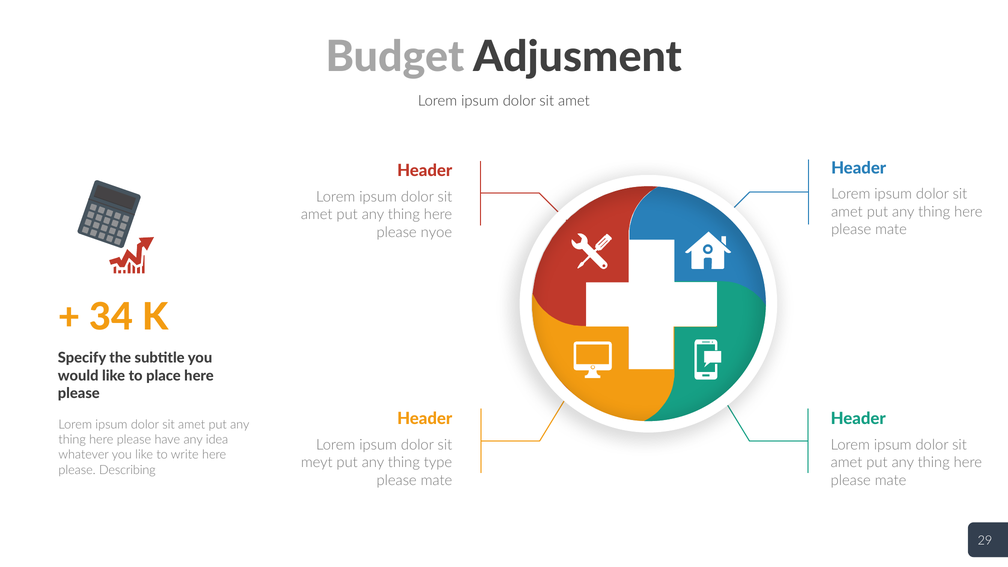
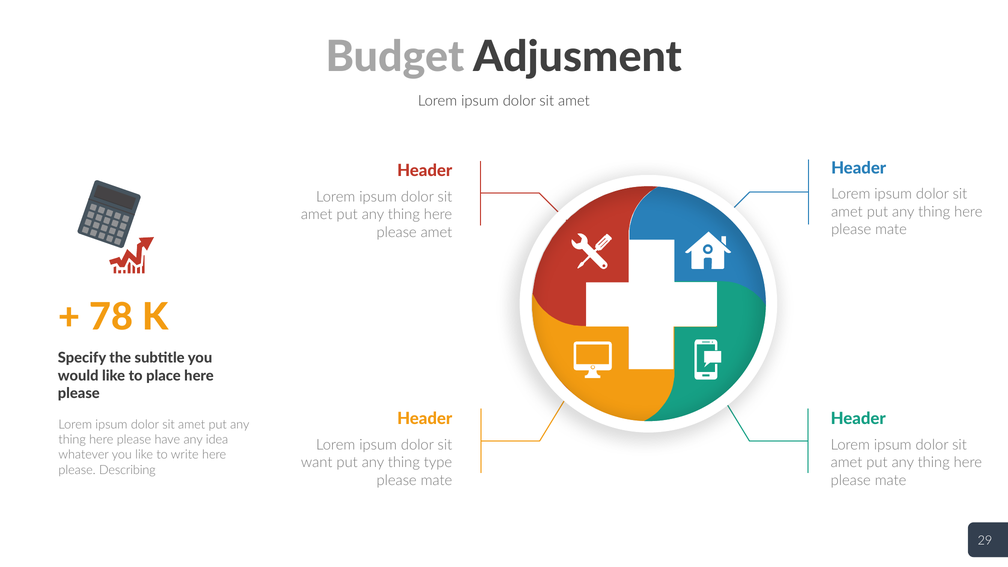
please nyoe: nyoe -> amet (436, 232)
34: 34 -> 78 (111, 317)
meyt: meyt -> want (317, 463)
